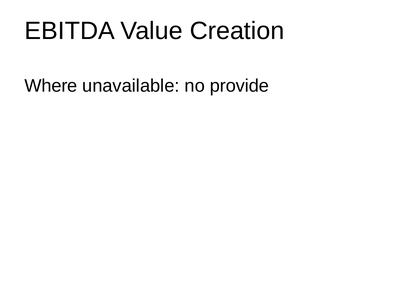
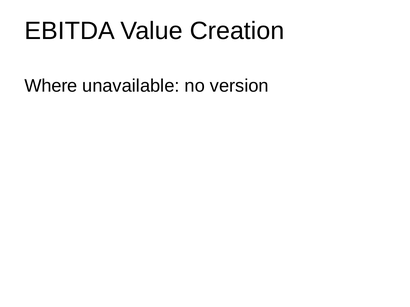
provide: provide -> version (239, 86)
